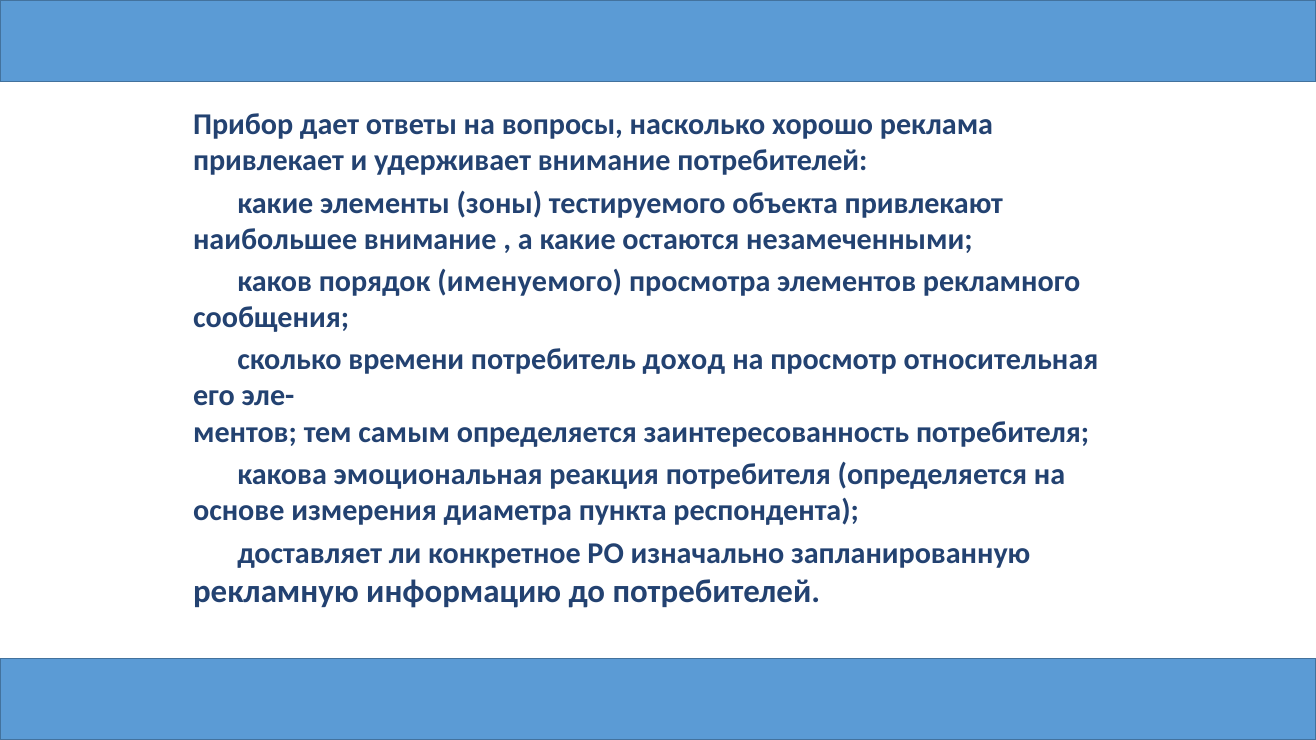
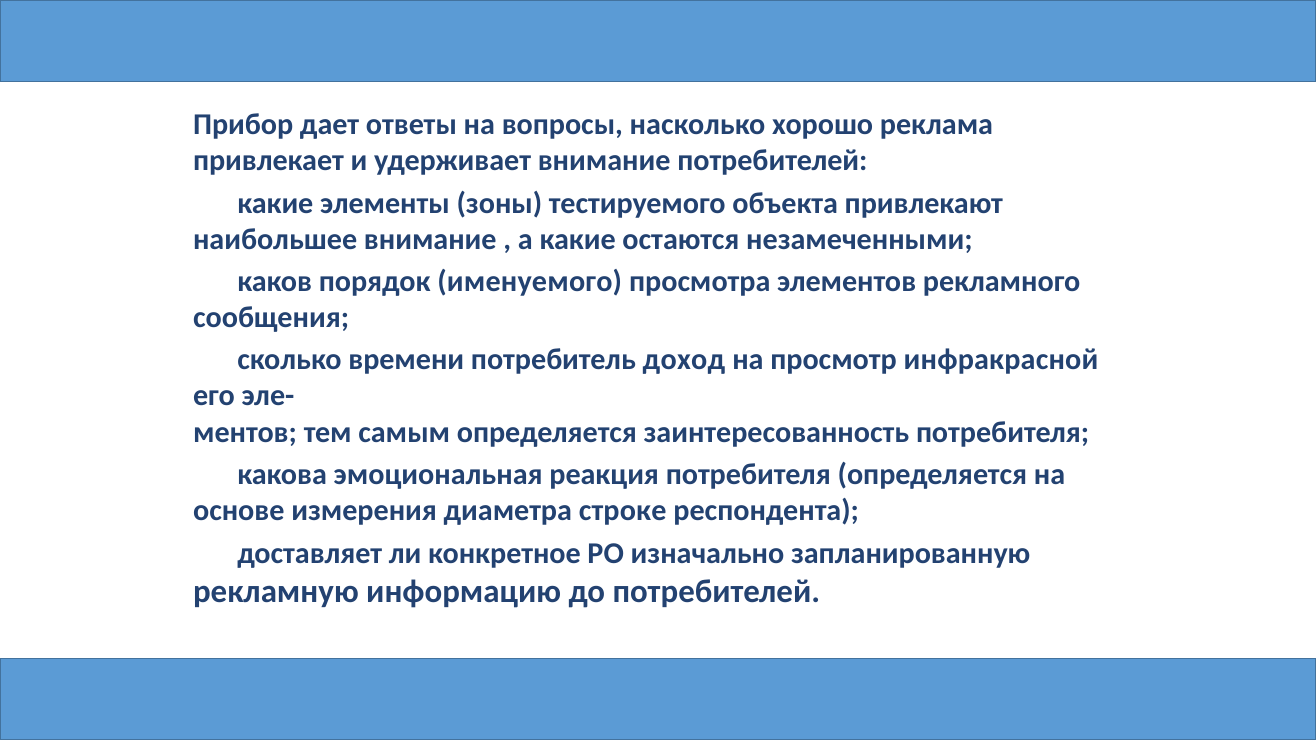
относительная: относительная -> инфракрасной (1001, 360)
пункта: пункта -> строке (623, 511)
